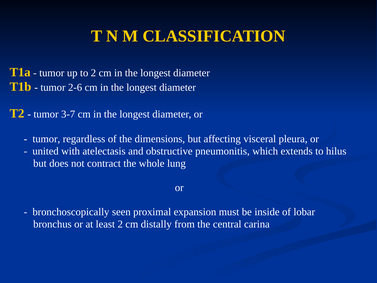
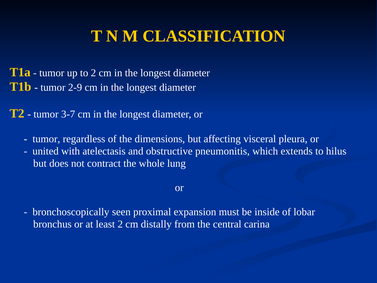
2-6: 2-6 -> 2-9 (75, 87)
